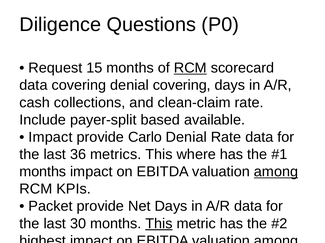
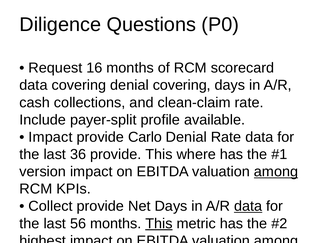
15: 15 -> 16 (94, 68)
RCM underline: present -> none (190, 68)
based: based -> profile (160, 120)
36 metrics: metrics -> provide (116, 155)
months: months -> version (43, 172)
Packet: Packet -> Collect (51, 207)
data underline: none -> present (248, 207)
30: 30 -> 56 (78, 224)
